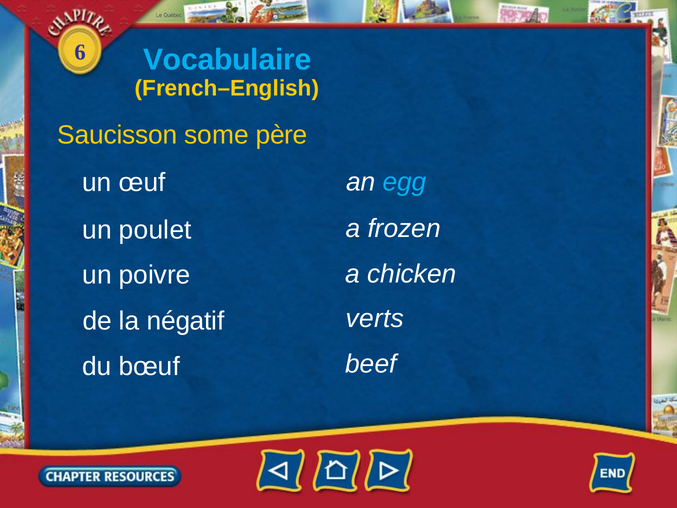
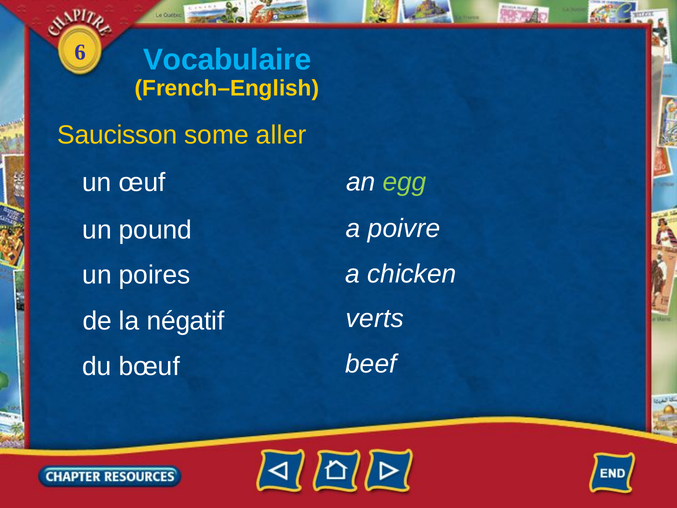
père: père -> aller (281, 135)
egg colour: light blue -> light green (405, 182)
frozen: frozen -> poivre (404, 229)
poulet: poulet -> pound (155, 230)
poivre: poivre -> poires (155, 275)
